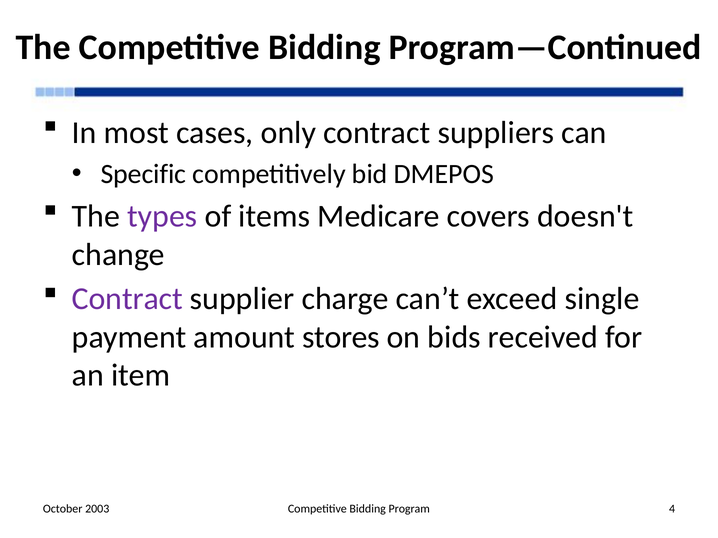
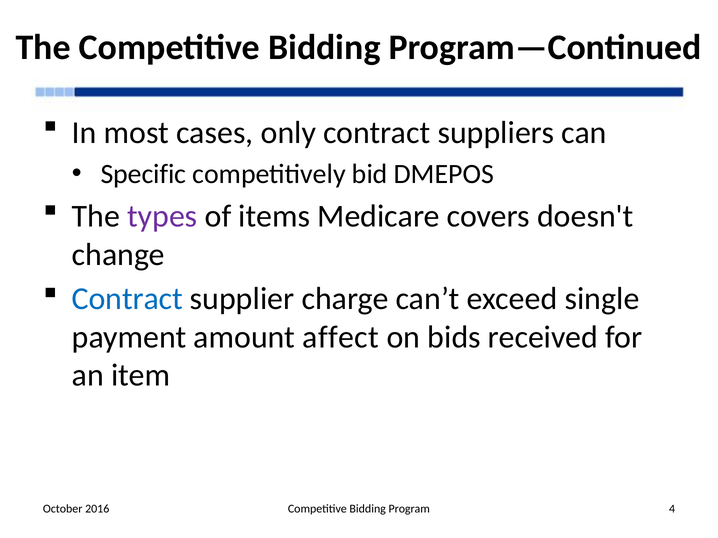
Contract colour: purple -> blue (127, 299)
stores: stores -> affect (341, 337)
2003: 2003 -> 2016 (97, 509)
